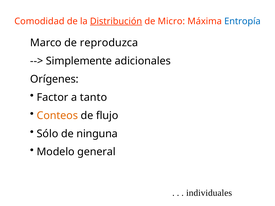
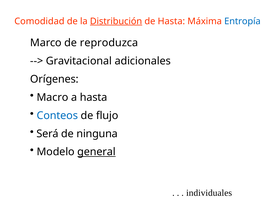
de Micro: Micro -> Hasta (171, 21)
Simplemente: Simplemente -> Gravitacional (79, 61)
Factor: Factor -> Macro (53, 97)
a tanto: tanto -> hasta (94, 97)
Conteos colour: orange -> blue (57, 116)
Sólo: Sólo -> Será (48, 134)
general underline: none -> present (96, 152)
